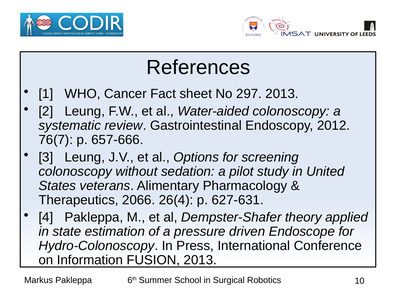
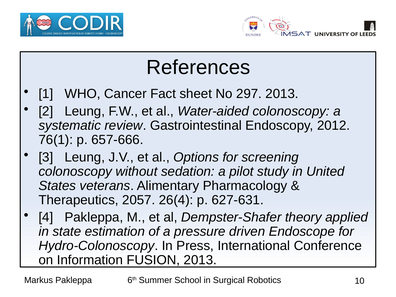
76(7: 76(7 -> 76(1 (56, 140)
2066: 2066 -> 2057 (139, 200)
